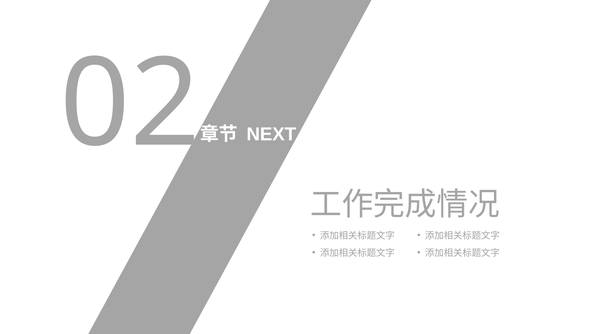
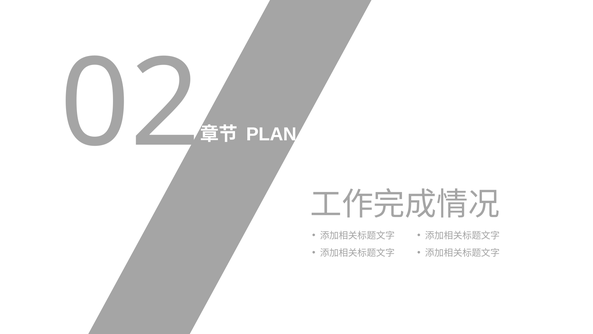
NEXT: NEXT -> PLAN (271, 134)
